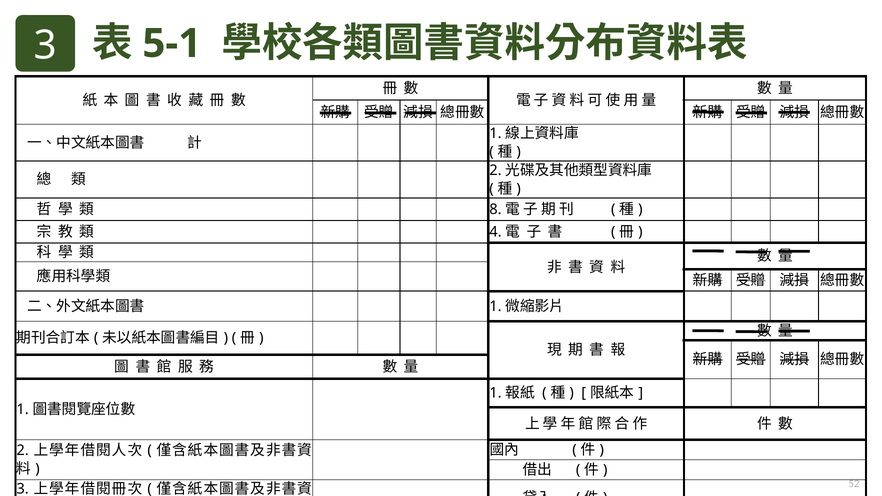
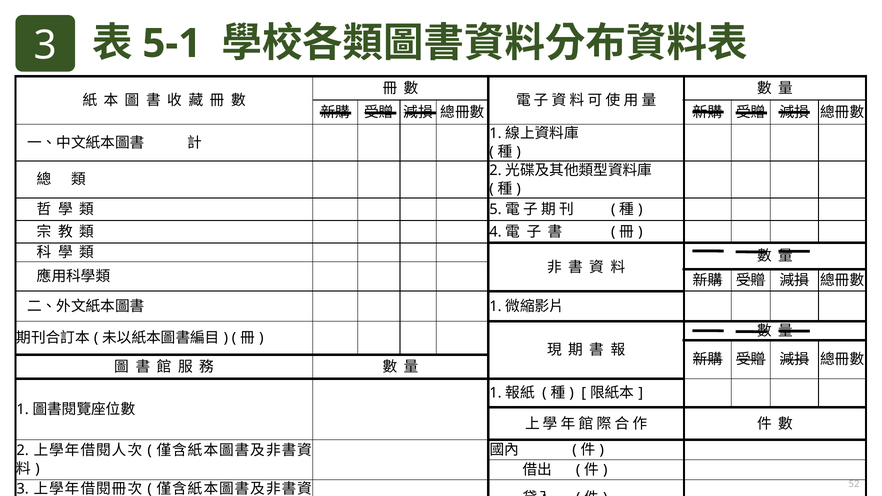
8: 8 -> 5 (495, 209)
